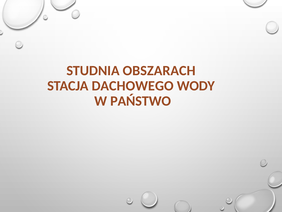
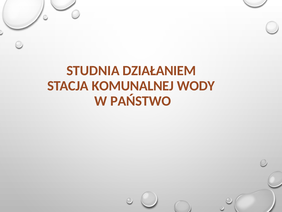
OBSZARACH: OBSZARACH -> DZIAŁANIEM (159, 70)
DACHOWEGO: DACHOWEGO -> KOMUNALNEJ (133, 86)
